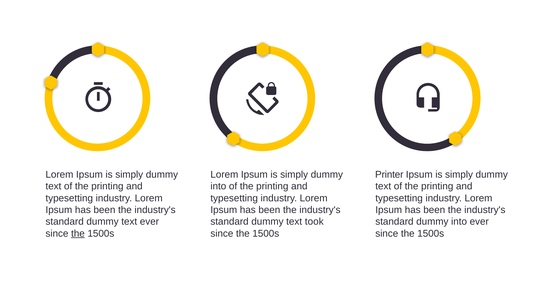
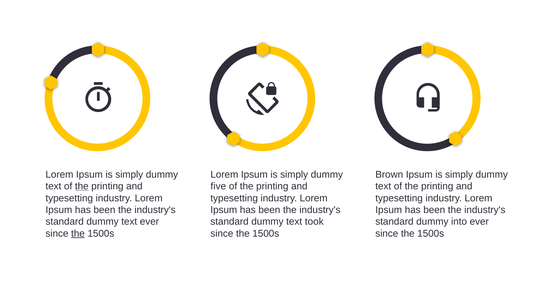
Printer: Printer -> Brown (389, 174)
the underline: none -> present (82, 186)
into: into -> five (218, 186)
